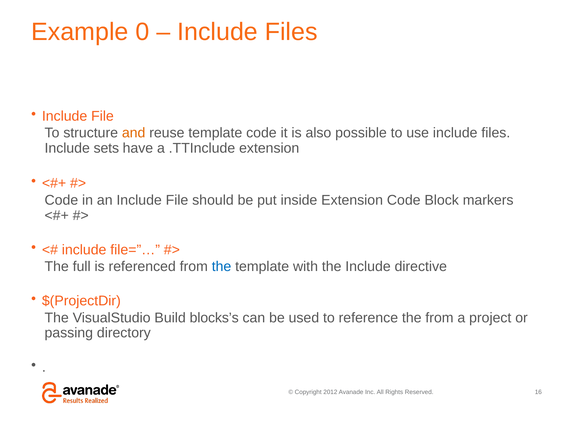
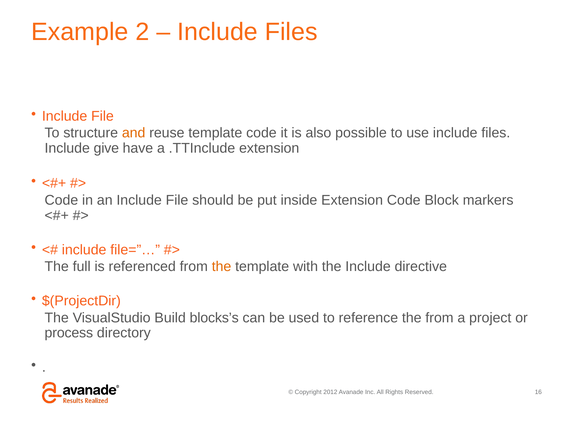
0: 0 -> 2 (142, 32)
sets: sets -> give (106, 148)
the colour: blue -> orange (222, 266)
passing: passing -> process (69, 332)
